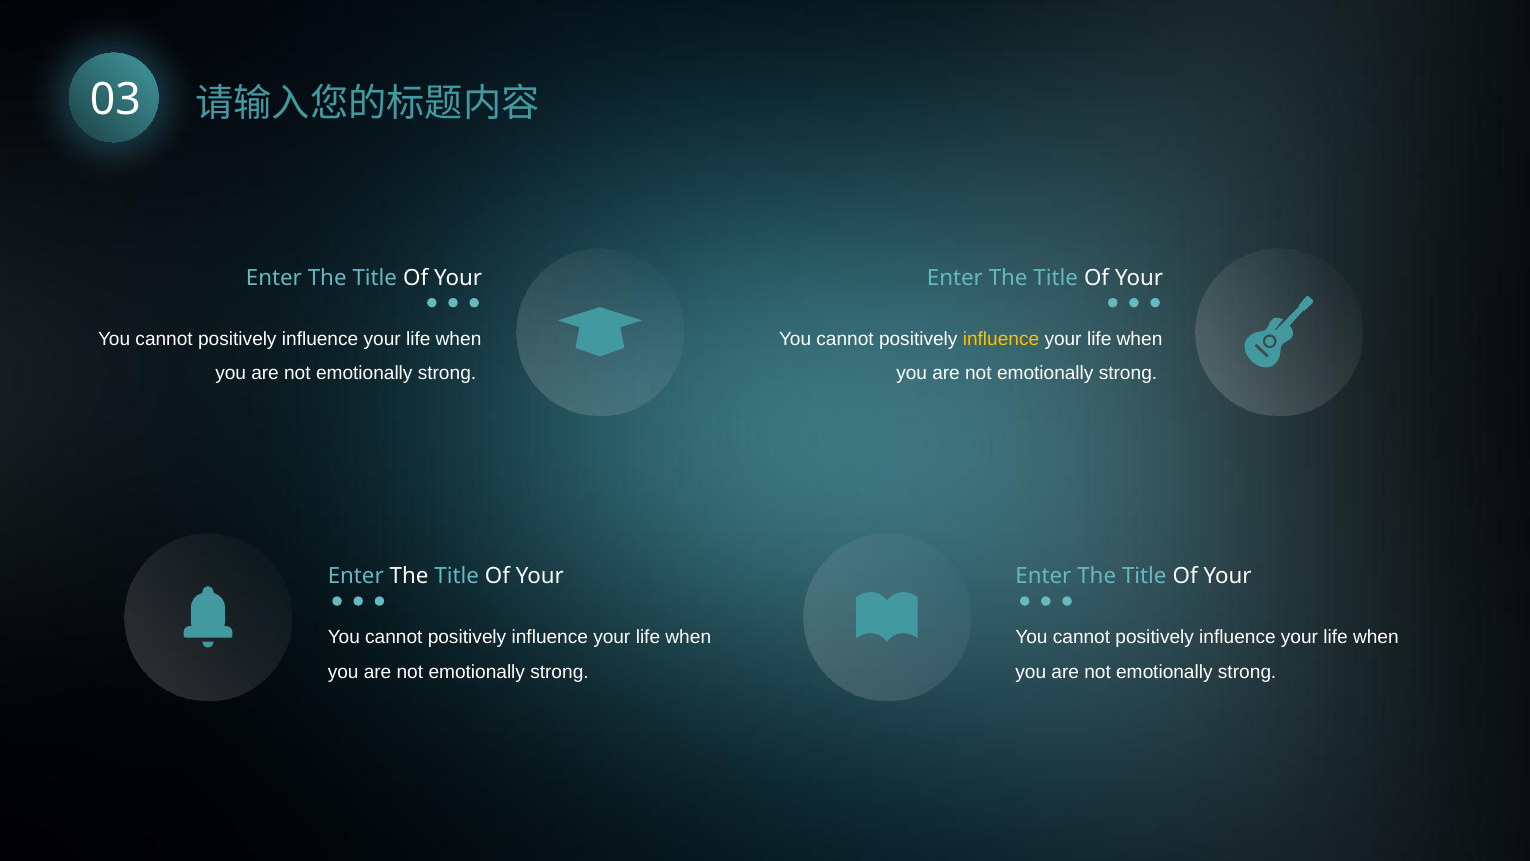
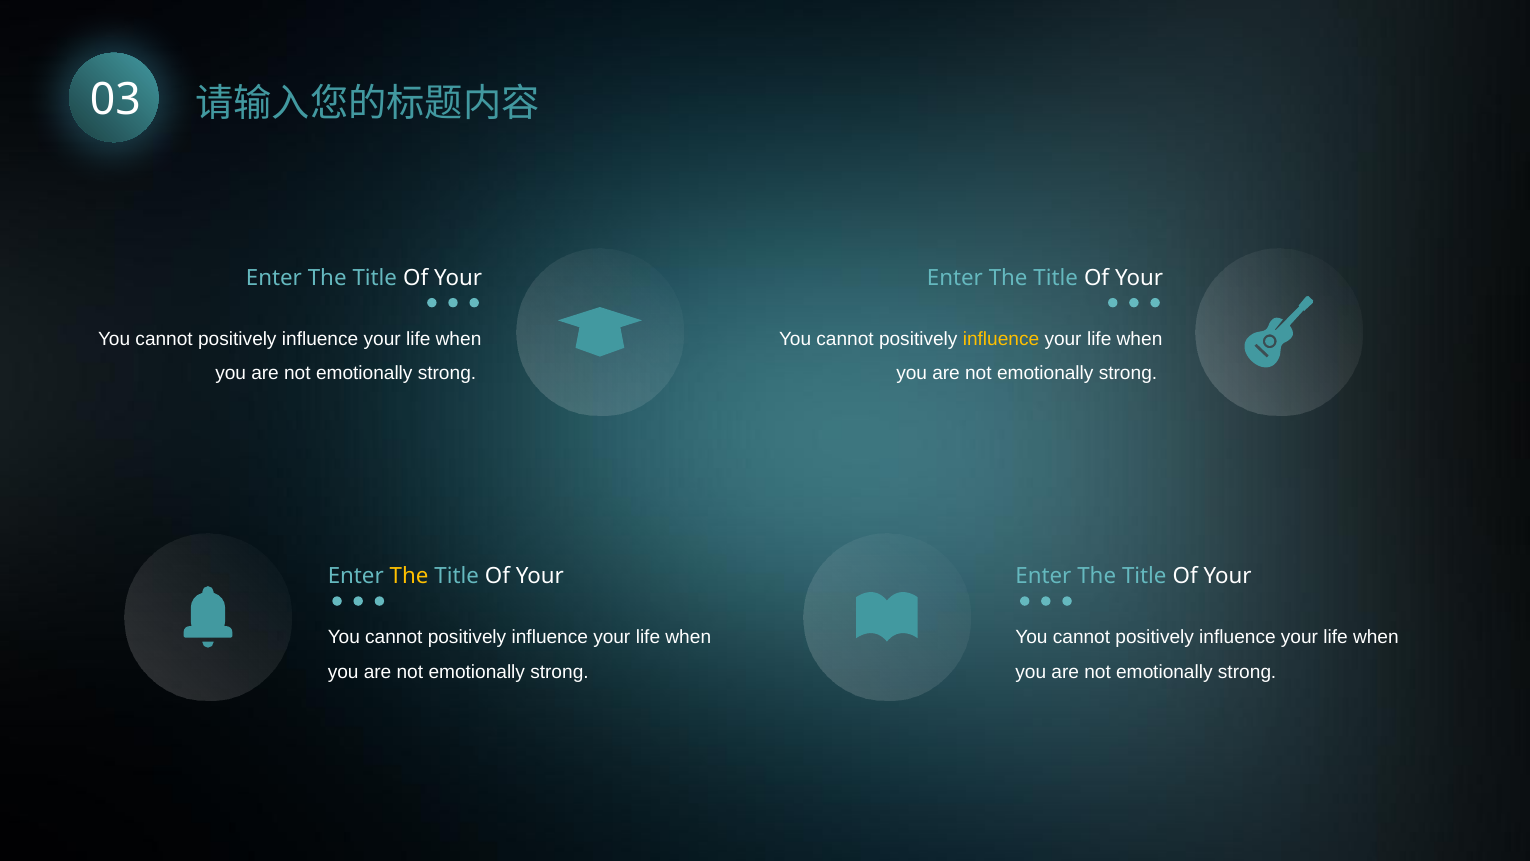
The colour: white -> yellow (409, 576)
